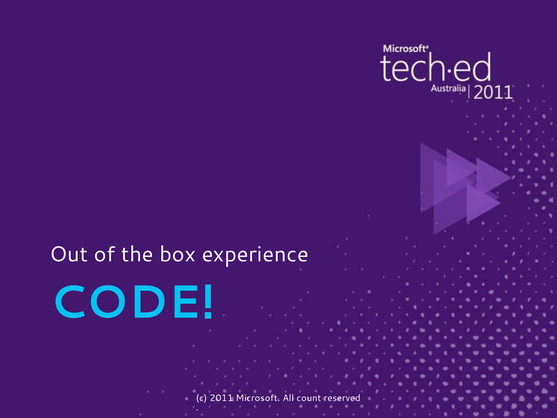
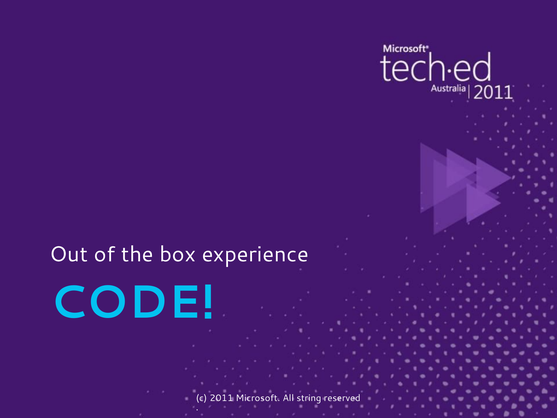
count: count -> string (309, 398)
